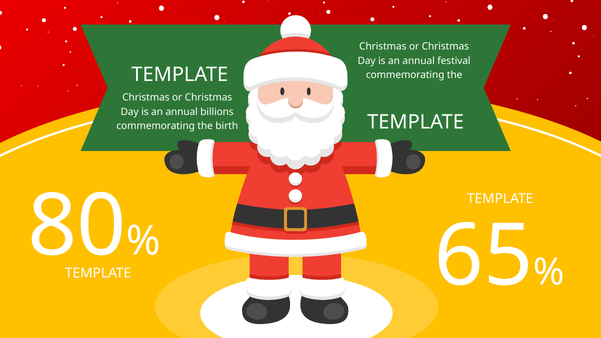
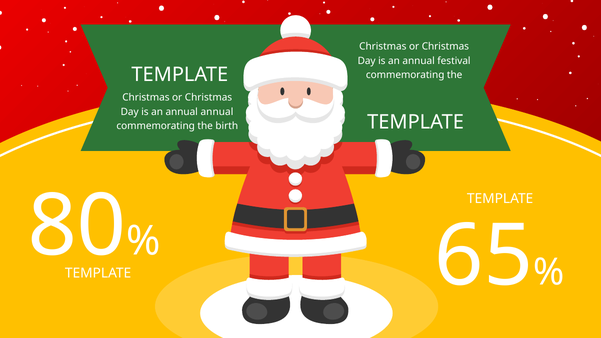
annual billions: billions -> annual (217, 112)
